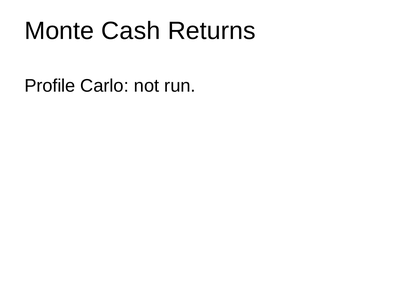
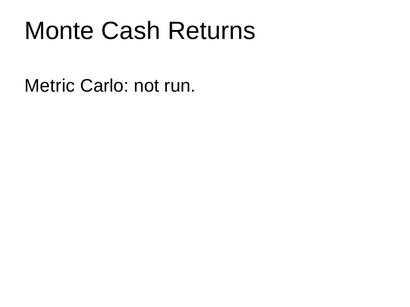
Profile: Profile -> Metric (50, 86)
